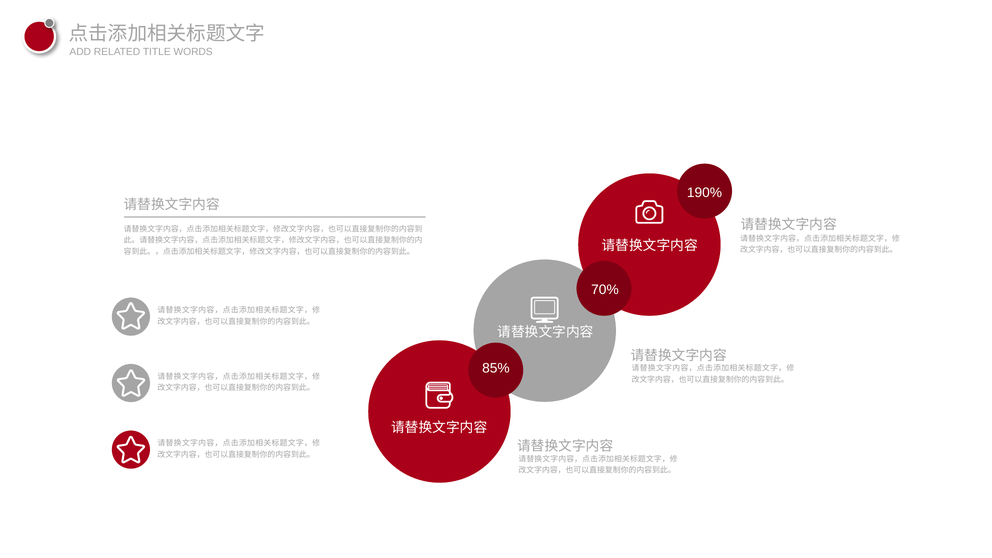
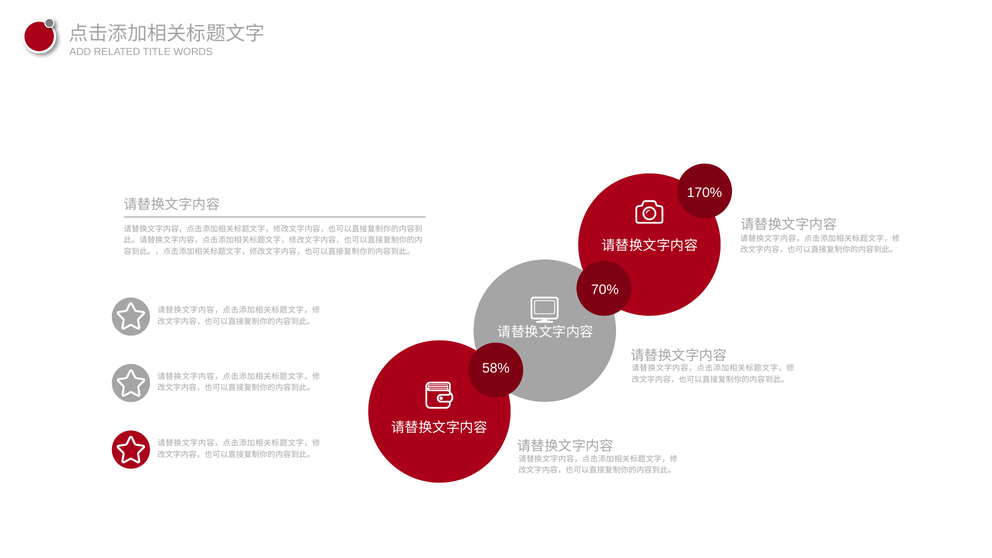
190%: 190% -> 170% (704, 193)
85%: 85% -> 58% (496, 368)
